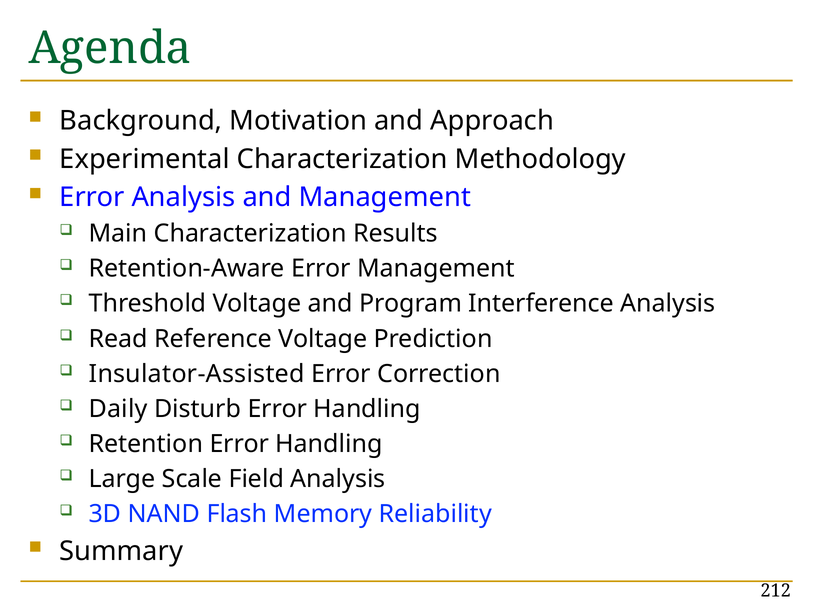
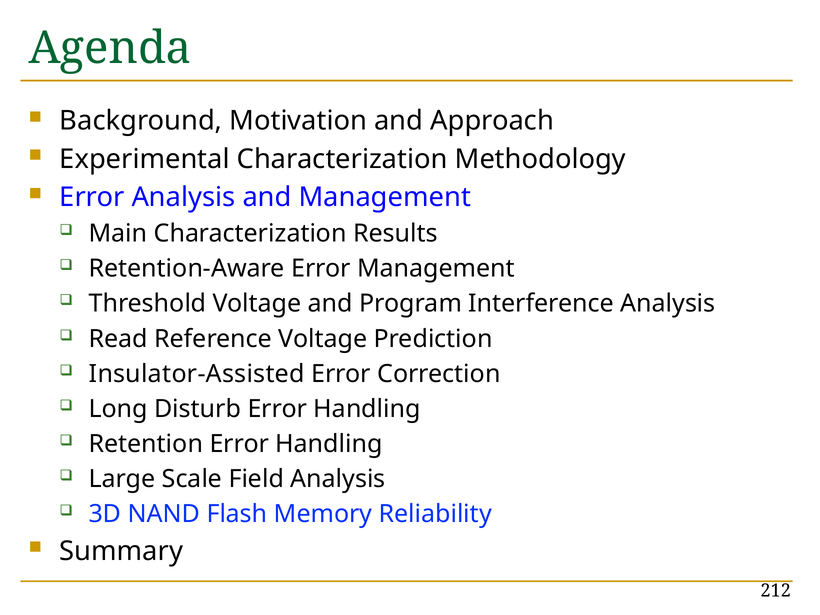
Daily: Daily -> Long (118, 409)
